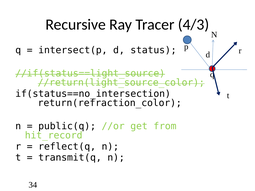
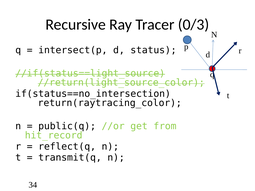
4/3: 4/3 -> 0/3 (194, 25)
return(refraction_color: return(refraction_color -> return(raytracing_color (110, 103)
